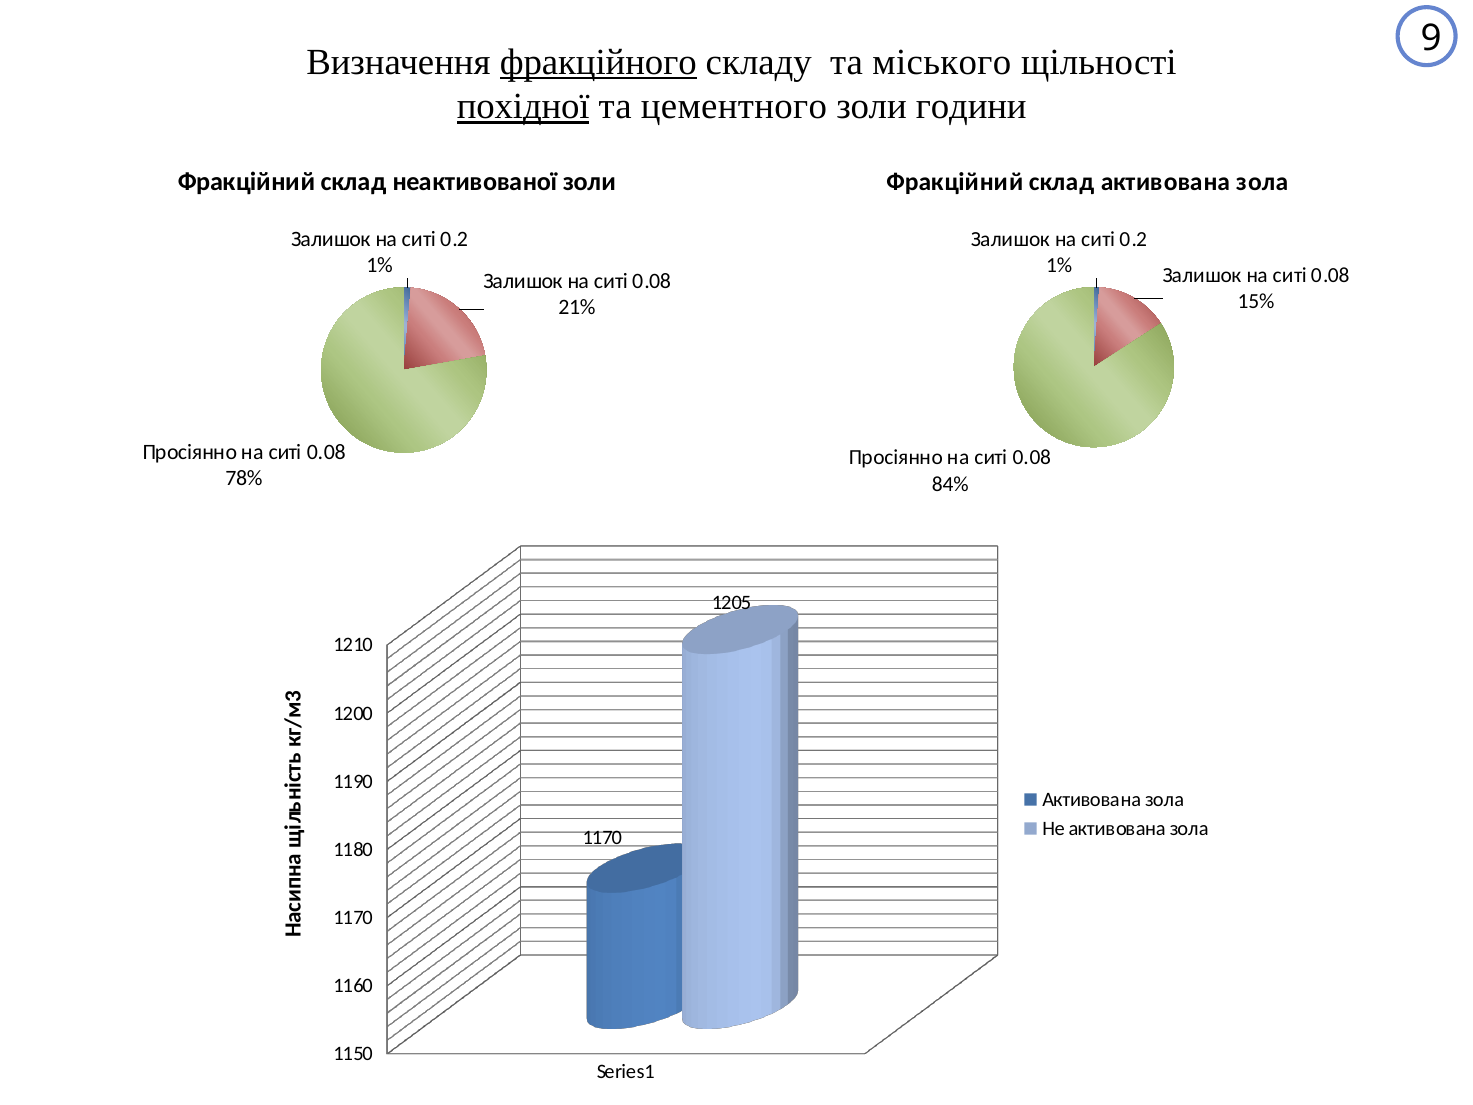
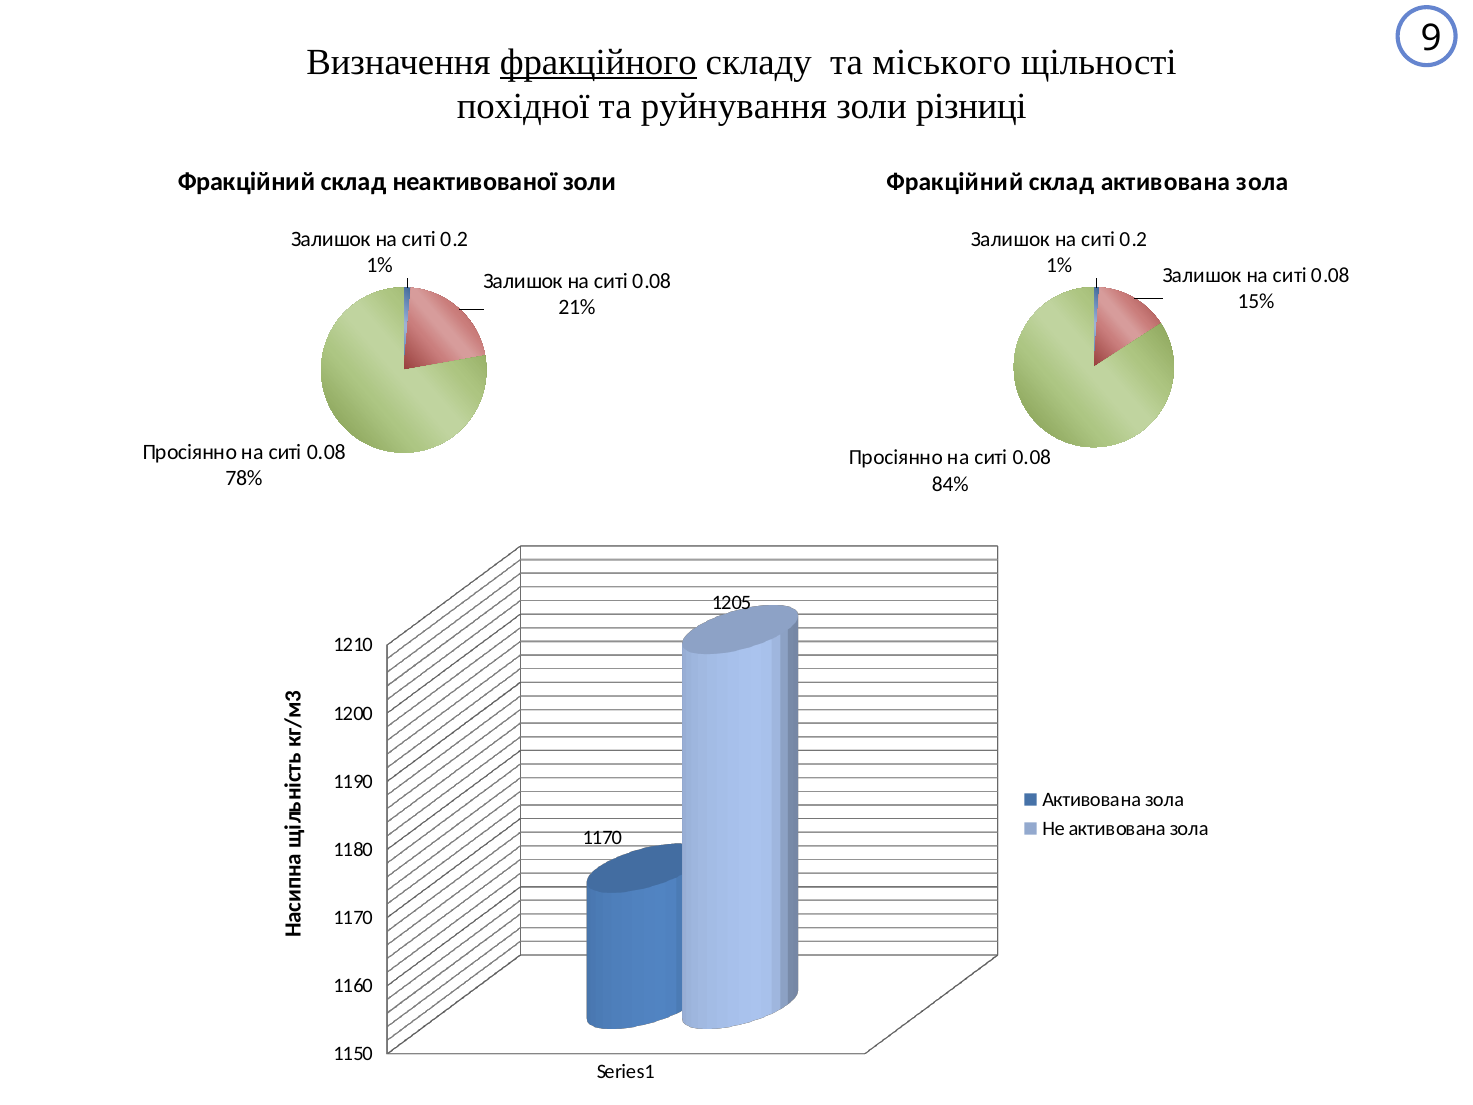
похідної underline: present -> none (523, 107)
цементного: цементного -> руйнування (734, 107)
години: години -> різниці (971, 107)
